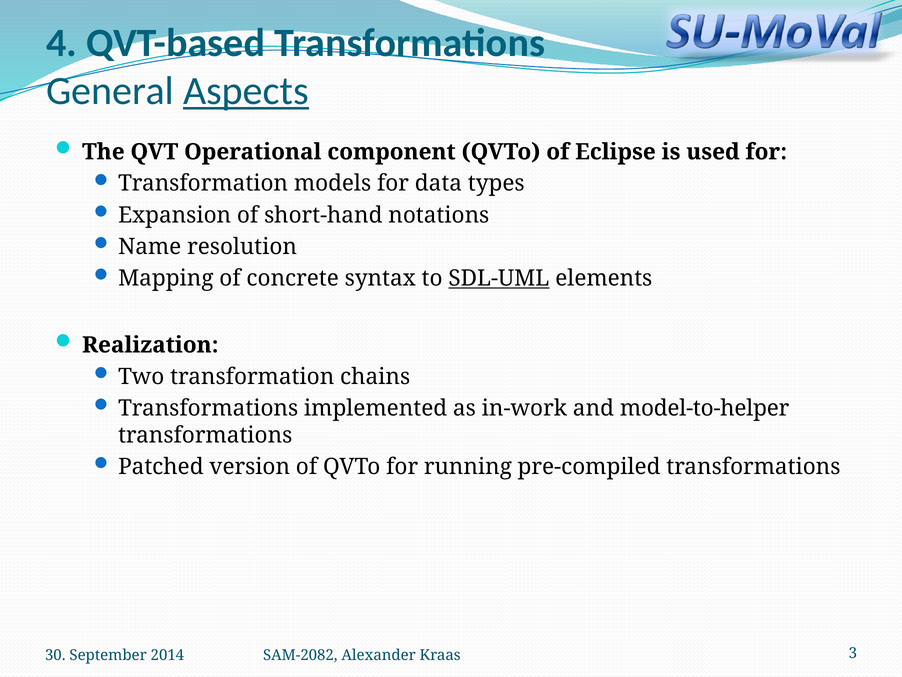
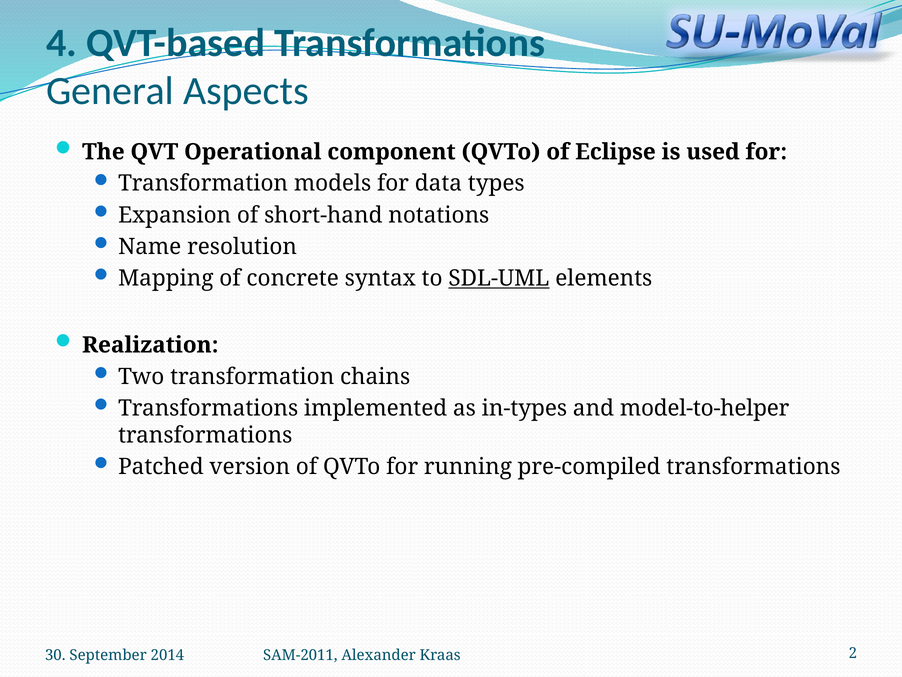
Aspects underline: present -> none (246, 91)
in-work: in-work -> in-types (524, 408)
SAM-2082: SAM-2082 -> SAM-2011 (300, 655)
3: 3 -> 2 (853, 653)
